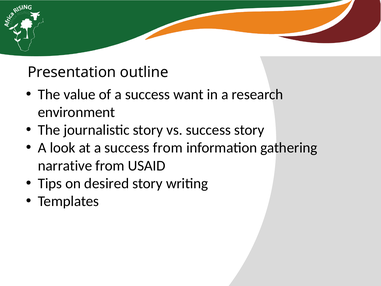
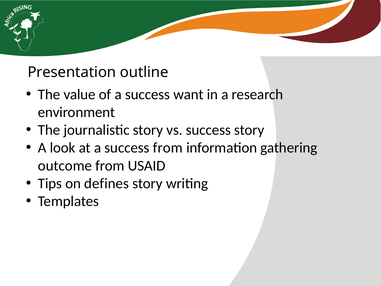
narrative: narrative -> outcome (65, 165)
desired: desired -> defines (107, 183)
